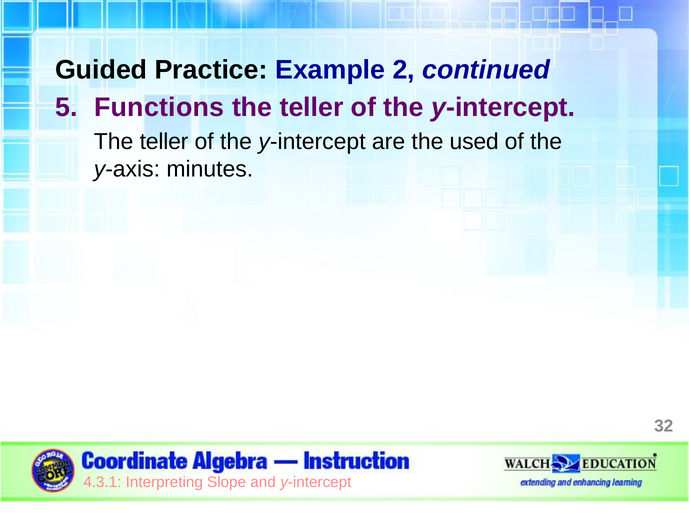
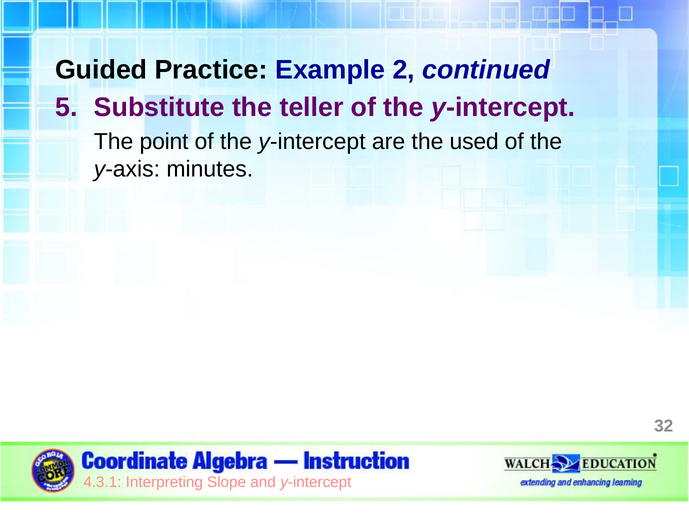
Functions: Functions -> Substitute (159, 107)
teller: teller -> point (164, 141)
